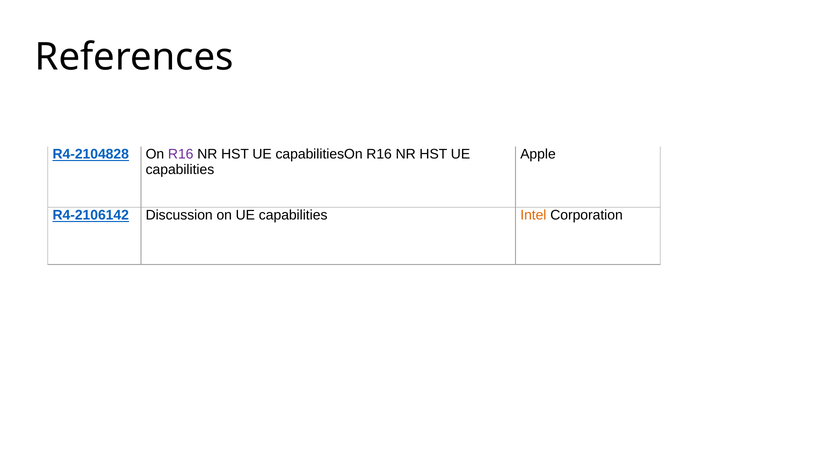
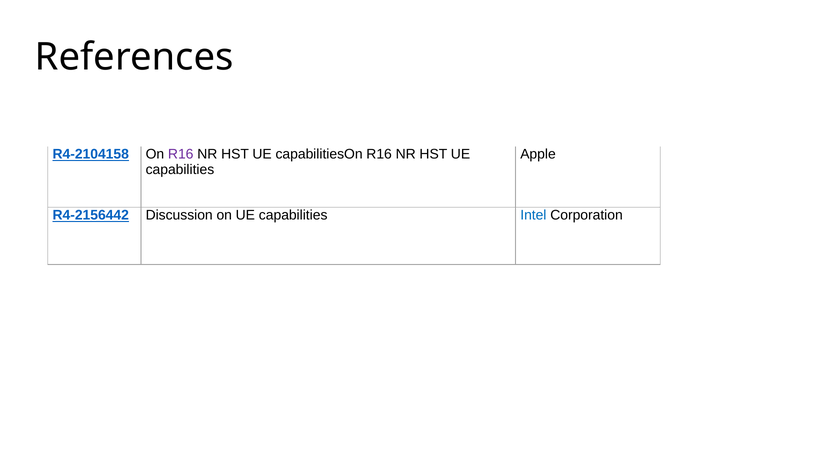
R4-2104828: R4-2104828 -> R4-2104158 (91, 154)
R4-2106142: R4-2106142 -> R4-2156442 (91, 215)
Intel colour: orange -> blue (533, 215)
